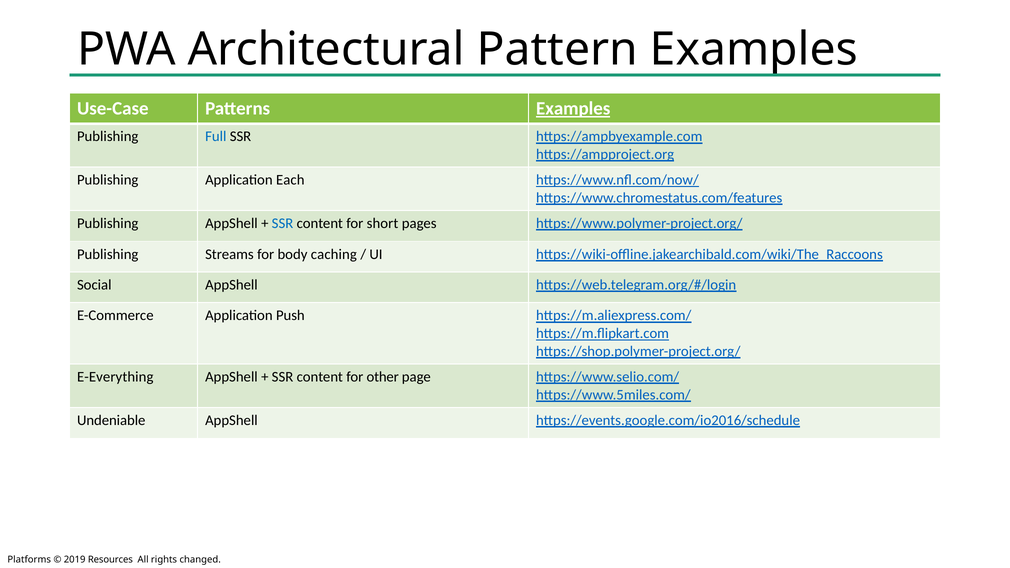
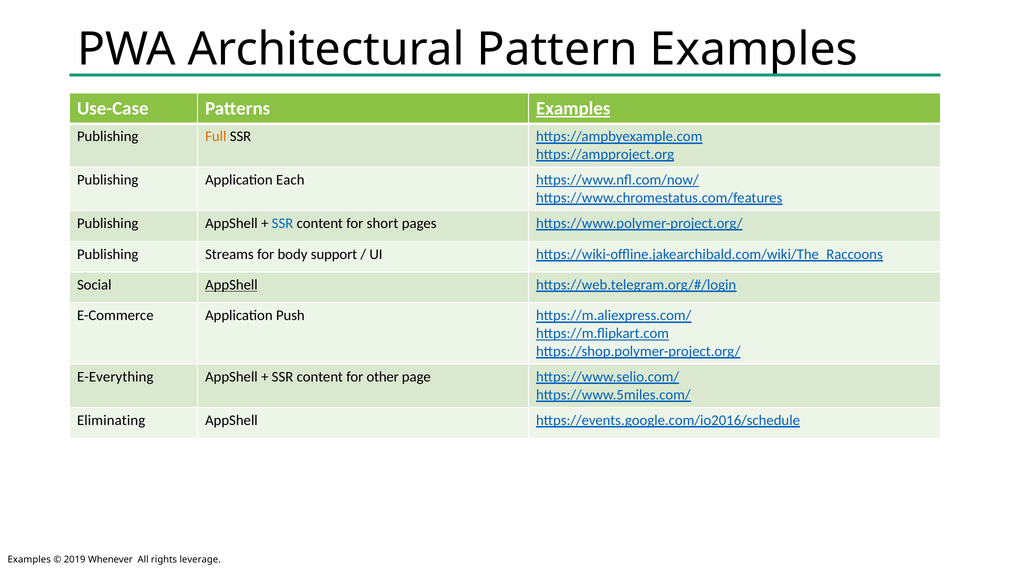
Full colour: blue -> orange (216, 137)
caching: caching -> support (334, 254)
AppShell underline: none -> present (231, 285)
Undeniable: Undeniable -> Eliminating (111, 421)
Platforms: Platforms -> Examples (29, 560)
Resources: Resources -> Whenever (110, 560)
changed: changed -> leverage (200, 560)
